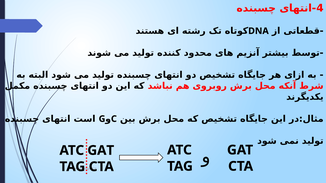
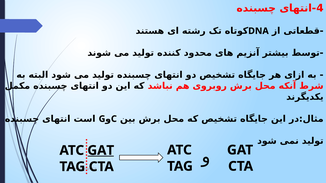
GAT underline: none -> present (101, 151)
